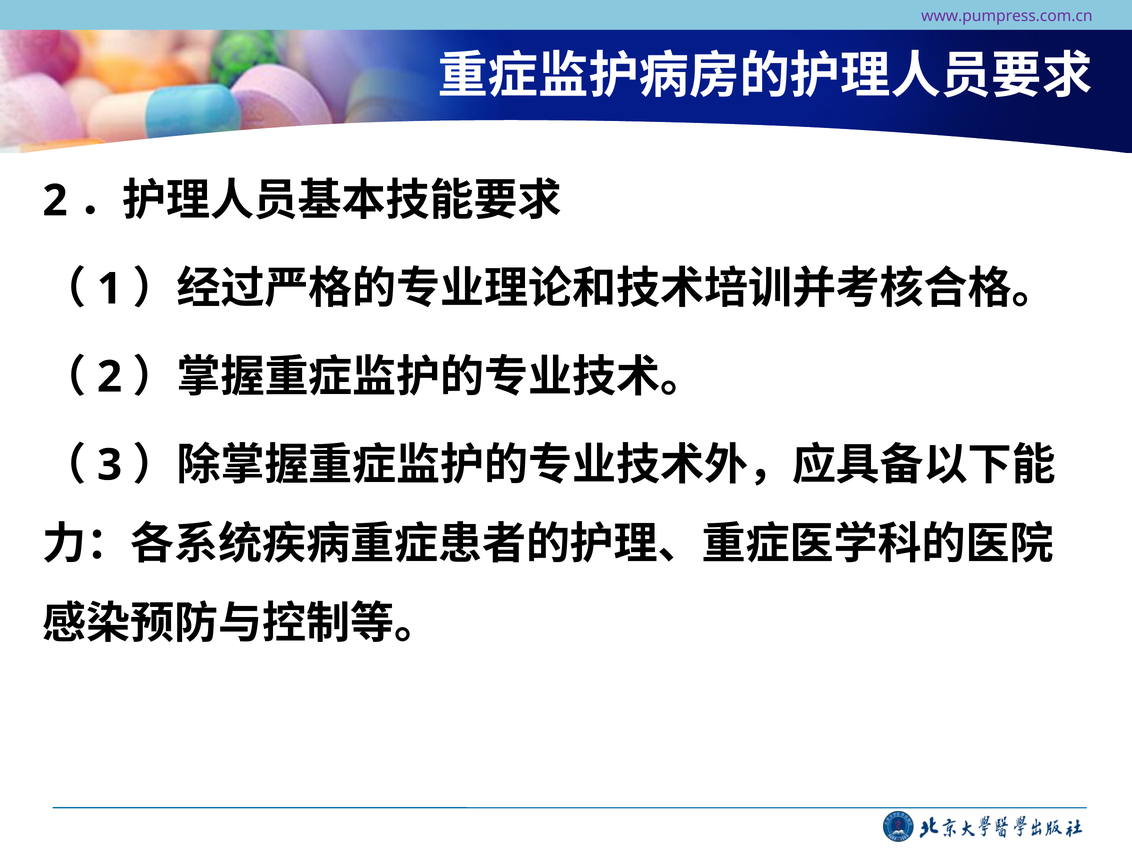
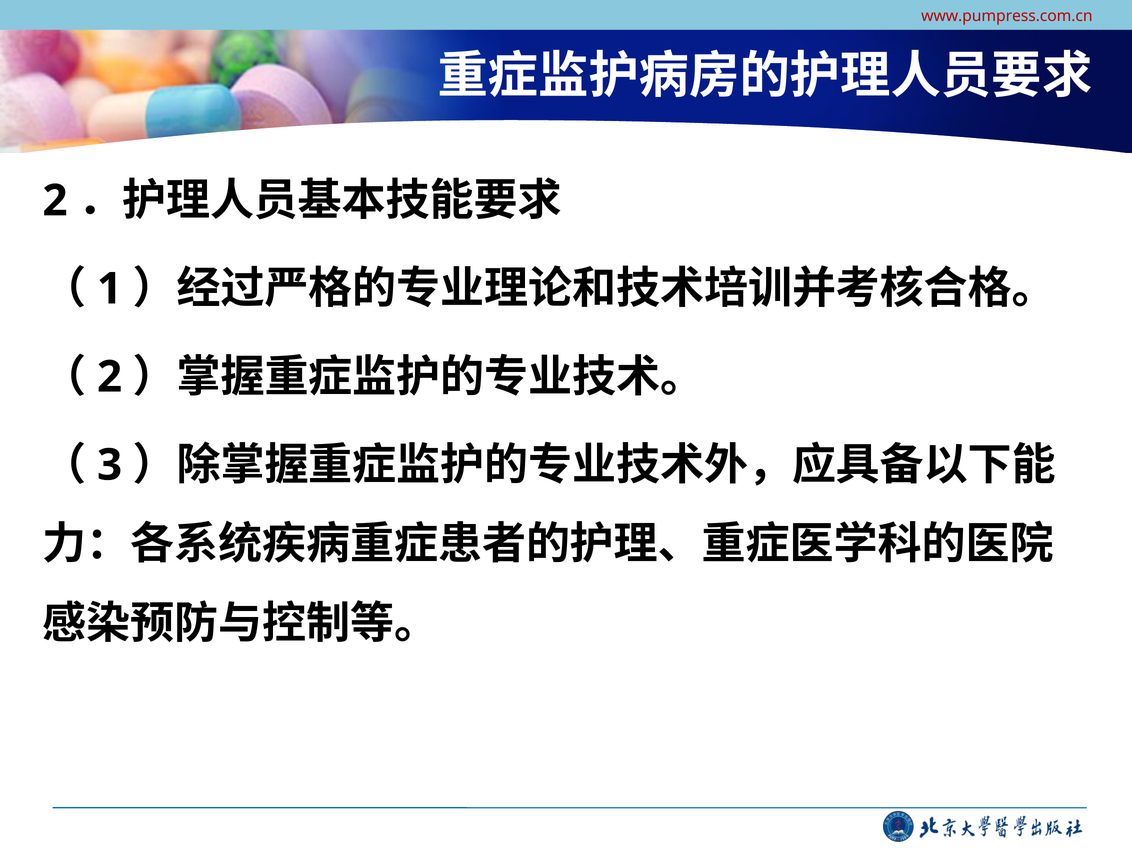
www.pumpress.com.cn colour: purple -> red (1007, 16)
